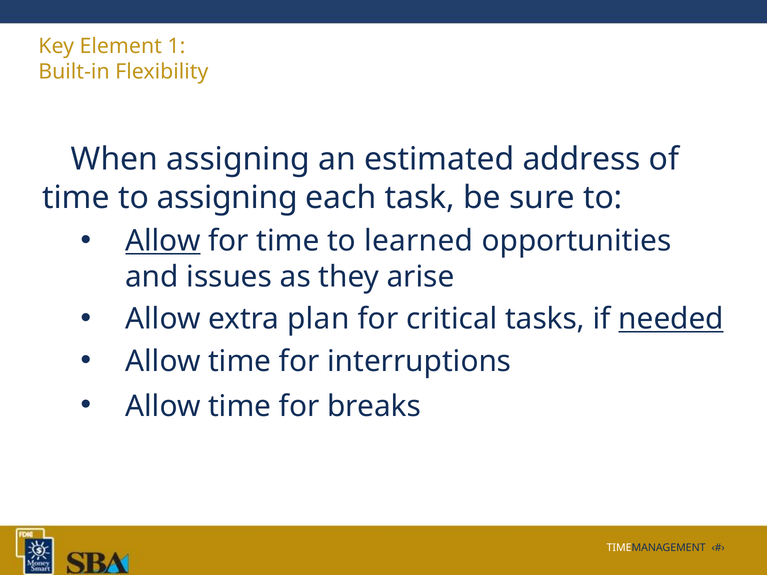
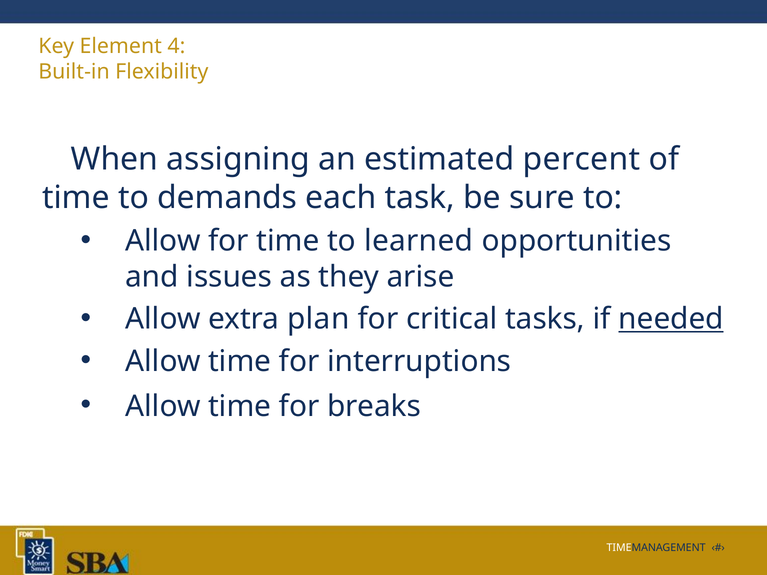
1: 1 -> 4 (176, 46)
address: address -> percent (581, 159)
to assigning: assigning -> demands (227, 198)
Allow underline: present -> none (163, 241)
